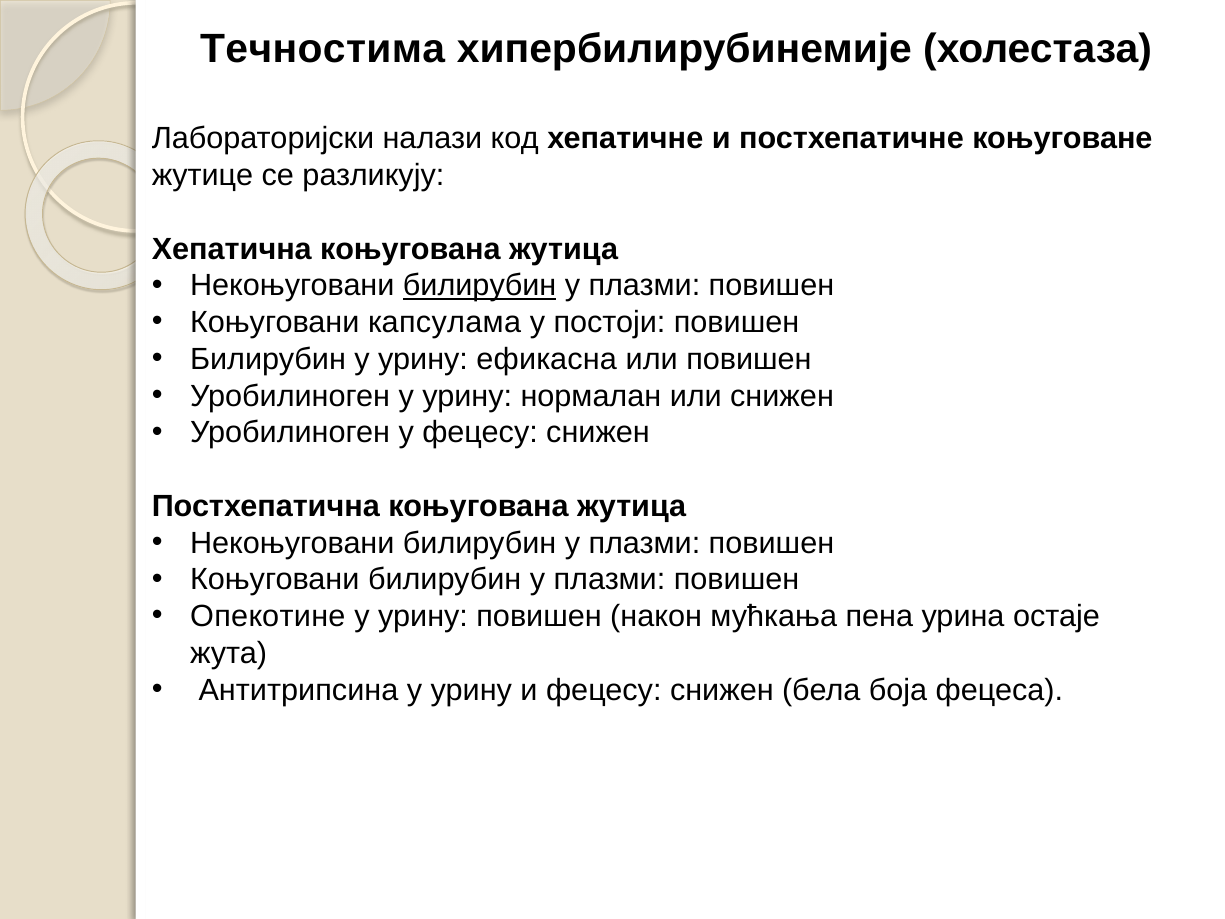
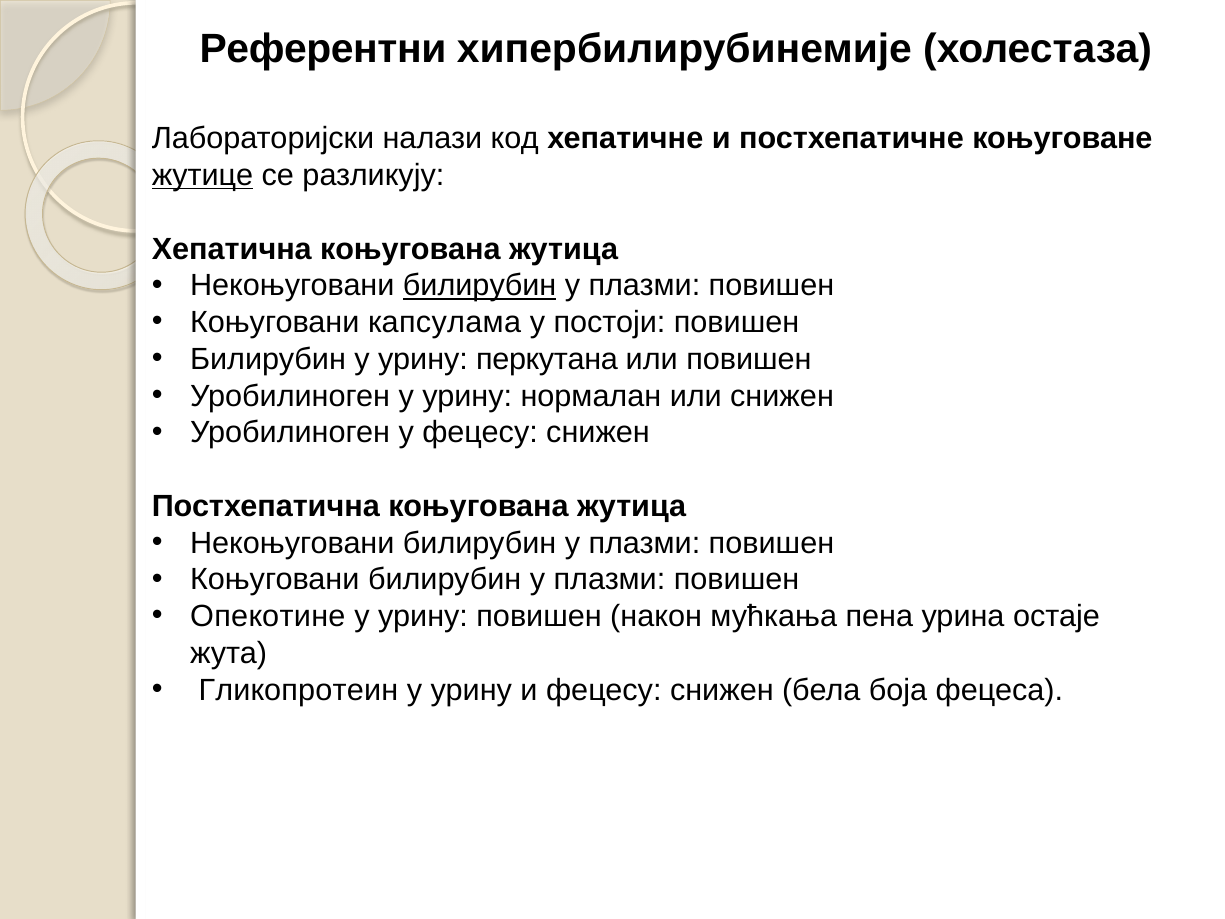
Течностима: Течностима -> Референтни (323, 49)
жутице underline: none -> present (202, 175)
ефикасна: ефикасна -> перкутана (547, 359)
Антитрипсина: Антитрипсина -> Гликопротеин (298, 690)
